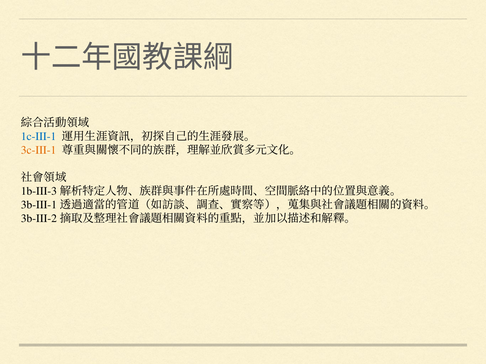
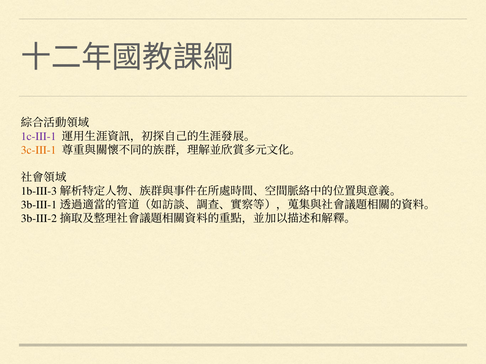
1c-III-1 colour: blue -> purple (39, 137)
